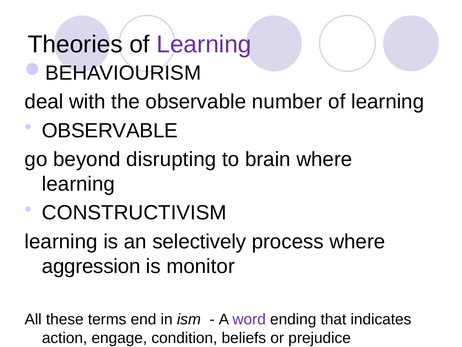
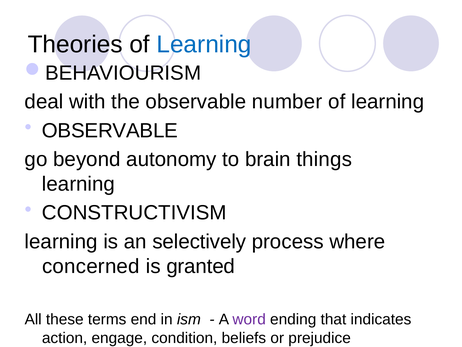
Learning colour: purple -> blue (204, 44)
disrupting: disrupting -> autonomy (171, 159)
brain where: where -> things (324, 159)
aggression: aggression -> concerned (91, 266)
monitor: monitor -> granted (201, 266)
